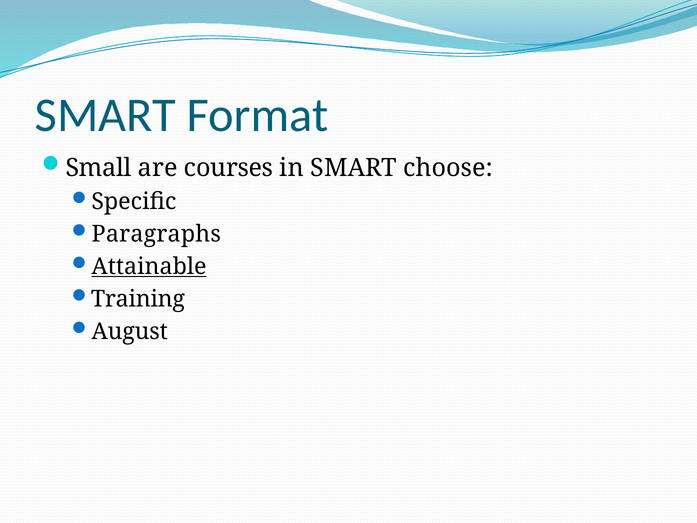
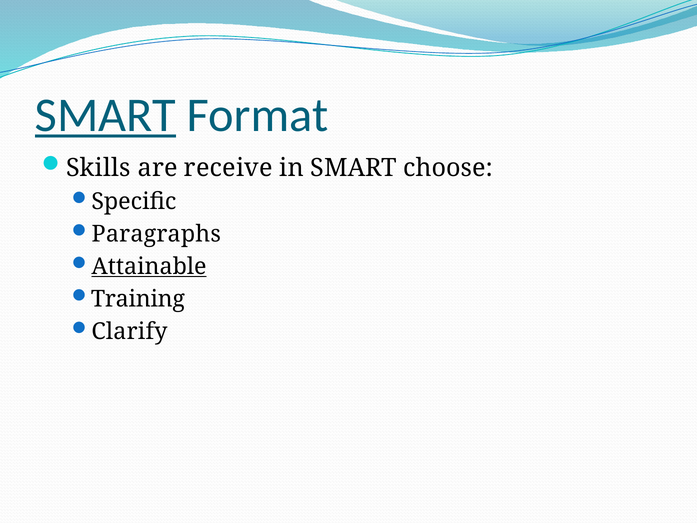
SMART underline: none -> present (105, 115)
Small: Small -> Skills (98, 168)
courses: courses -> receive (228, 168)
August: August -> Clarify (129, 331)
